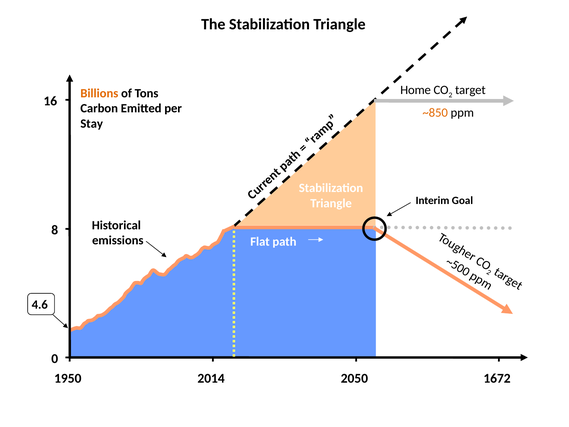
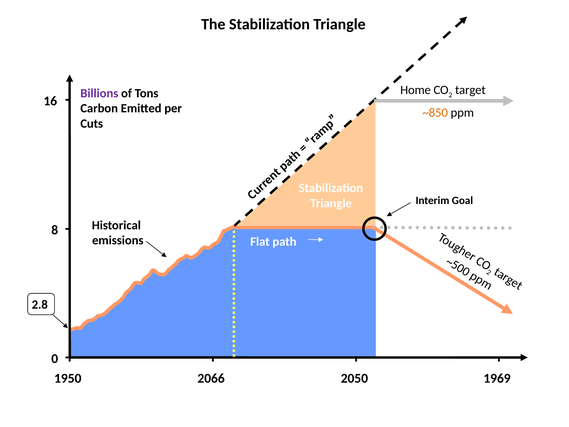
Billions colour: orange -> purple (99, 93)
Stay: Stay -> Cuts (92, 123)
4.6: 4.6 -> 2.8 (40, 304)
2014: 2014 -> 2066 (211, 378)
1672: 1672 -> 1969 (497, 378)
